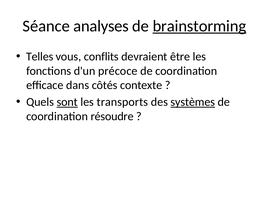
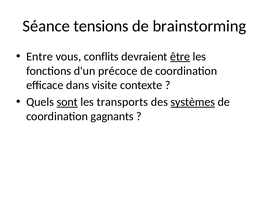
analyses: analyses -> tensions (101, 26)
brainstorming underline: present -> none (199, 26)
Telles: Telles -> Entre (40, 56)
être underline: none -> present (180, 56)
côtés: côtés -> visite (105, 85)
résoudre: résoudre -> gagnants (112, 116)
